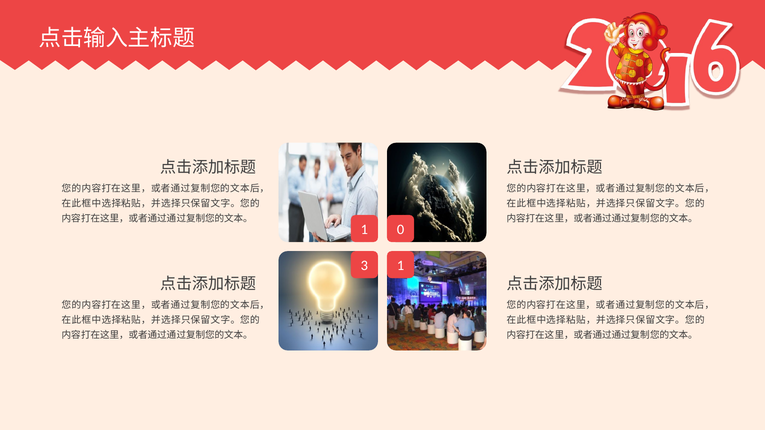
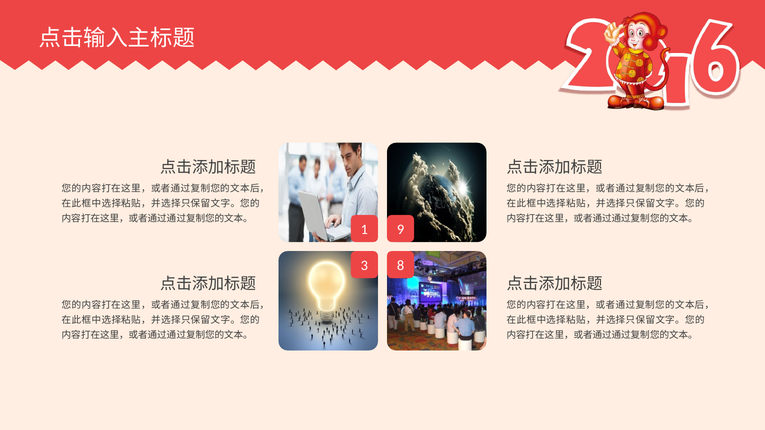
0: 0 -> 9 (401, 230)
3 1: 1 -> 8 (401, 266)
